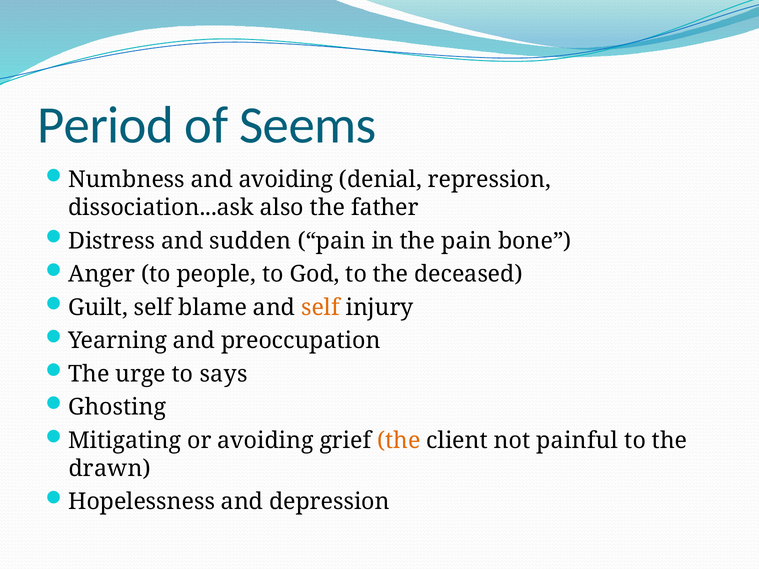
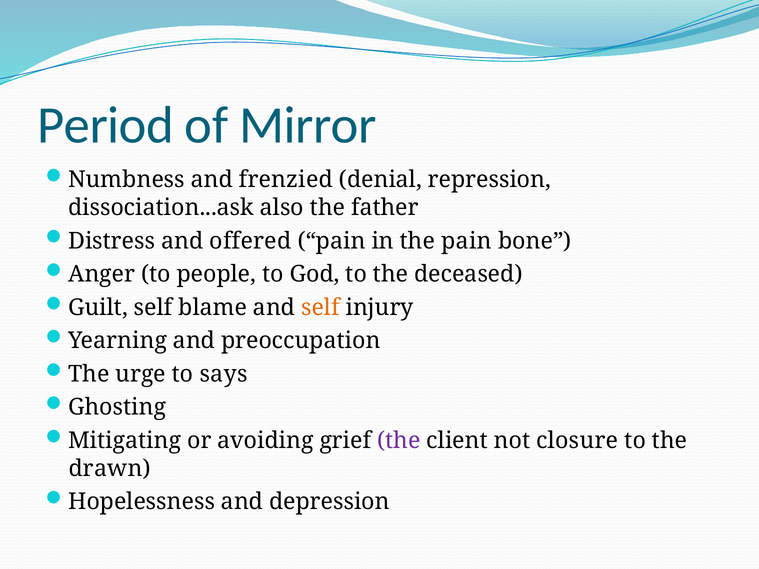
Seems: Seems -> Mirror (308, 125)
and avoiding: avoiding -> frenzied (286, 180)
sudden: sudden -> offered (250, 241)
the colour: orange -> purple (399, 441)
painful: painful -> closure (577, 441)
